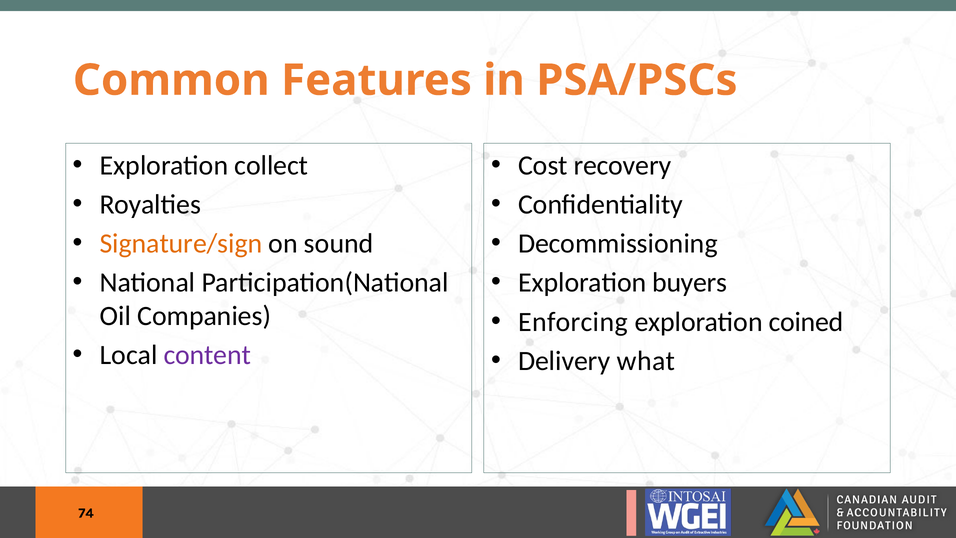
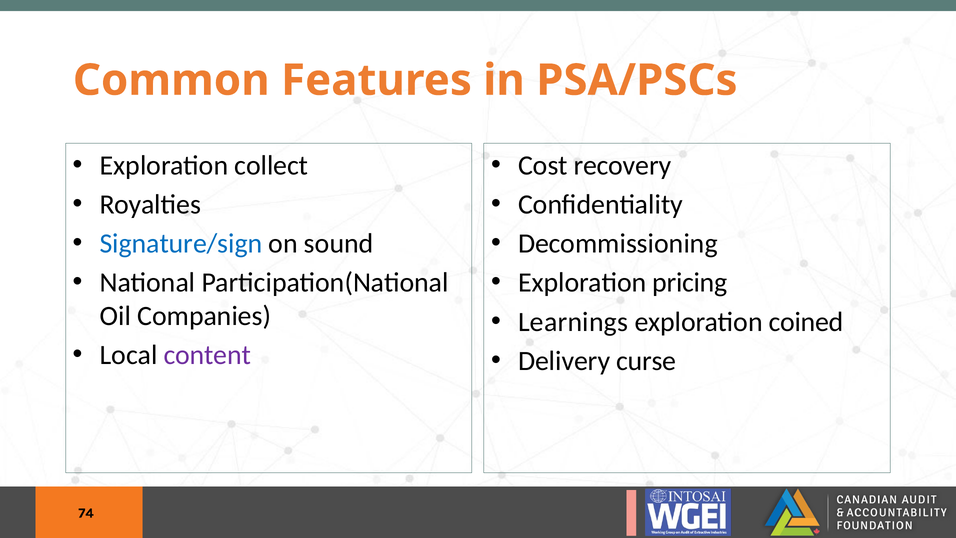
Signature/sign colour: orange -> blue (181, 243)
buyers: buyers -> pricing (690, 283)
Enforcing: Enforcing -> Learnings (573, 322)
what: what -> curse (646, 361)
